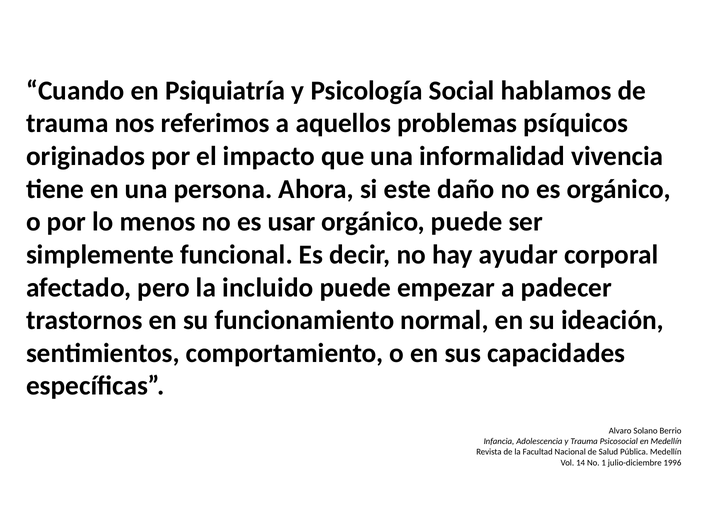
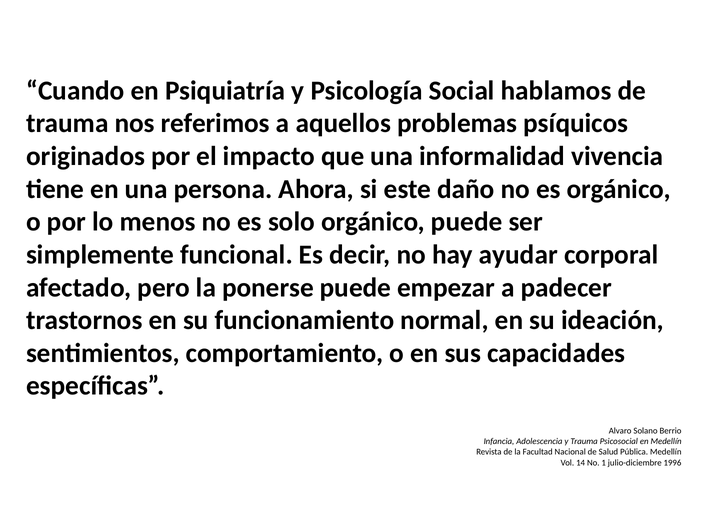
usar: usar -> solo (291, 222)
incluido: incluido -> ponerse (268, 287)
